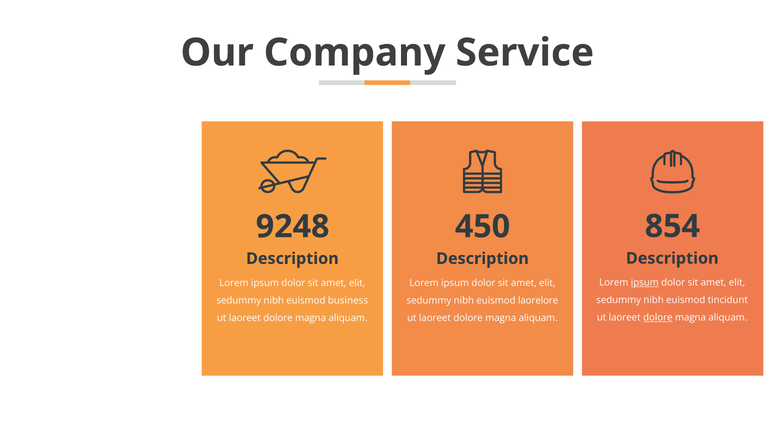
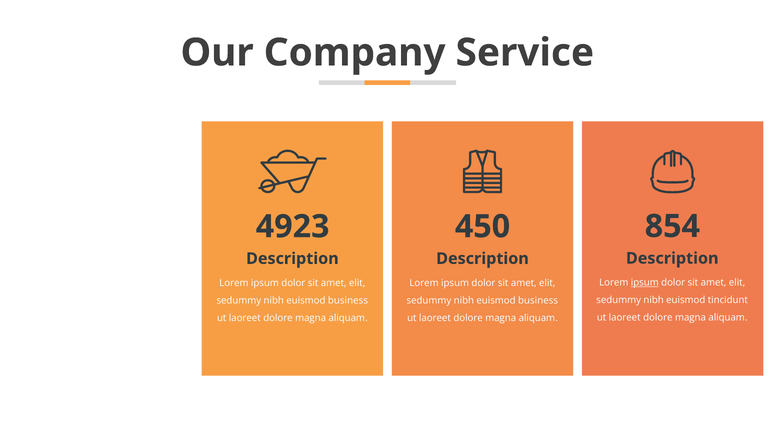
9248: 9248 -> 4923 (293, 227)
laorelore: laorelore -> business (538, 300)
dolore underline: present -> none (658, 318)
